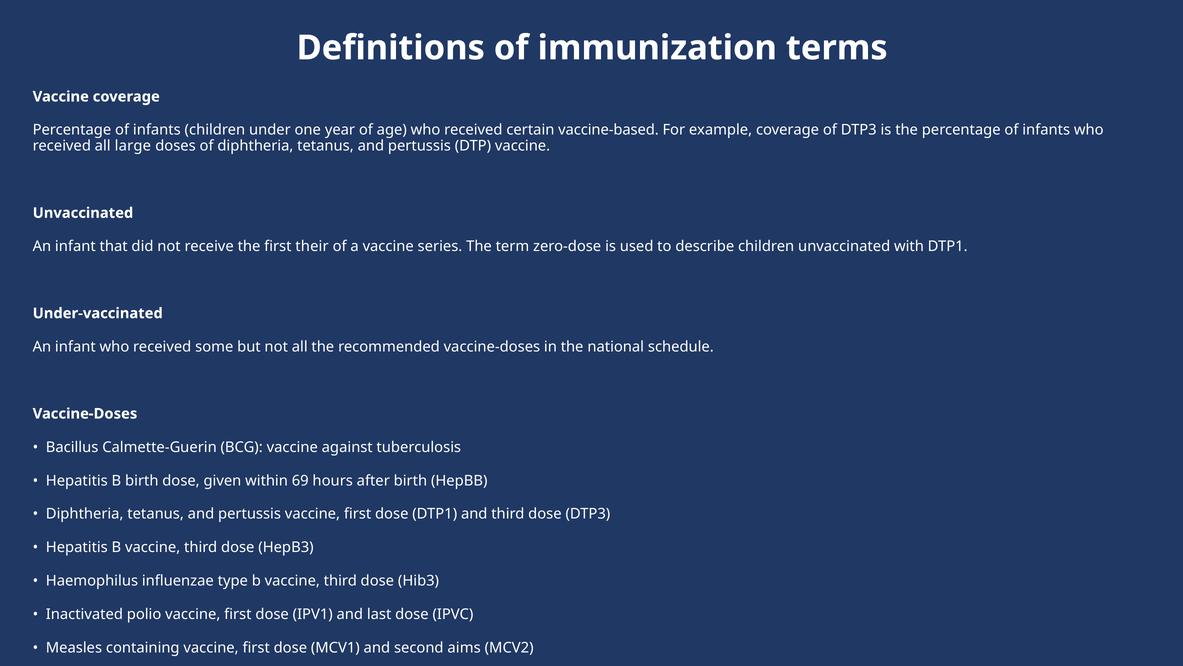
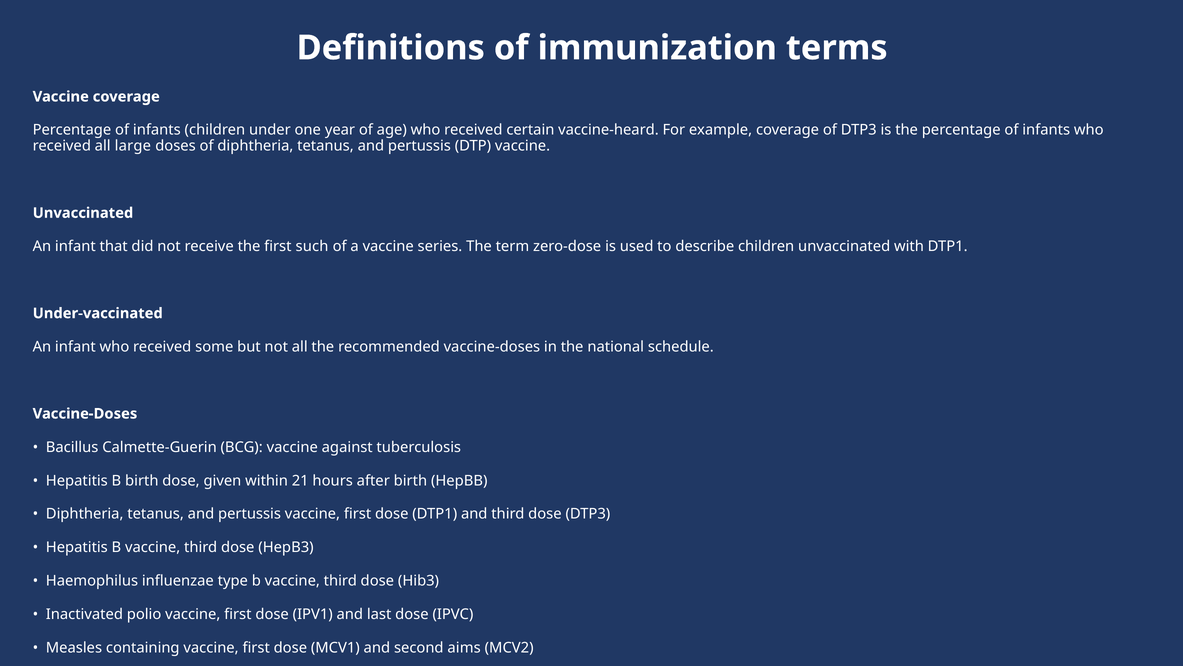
vaccine-based: vaccine-based -> vaccine-heard (608, 130)
their: their -> such (312, 246)
69: 69 -> 21 (300, 480)
